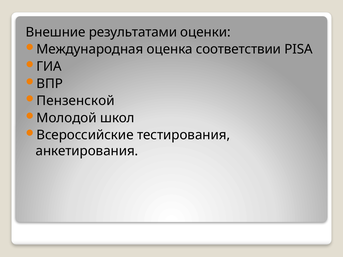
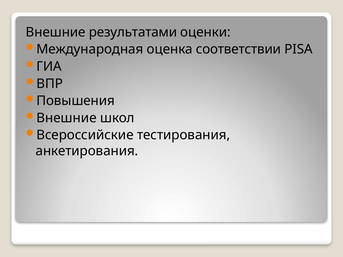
Пензенской: Пензенской -> Повышения (76, 101)
Молодой: Молодой -> Внешние (67, 118)
